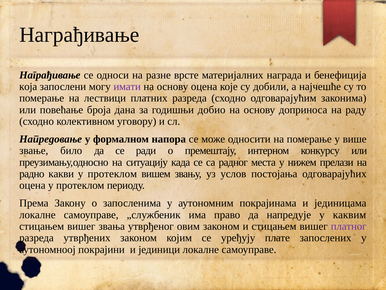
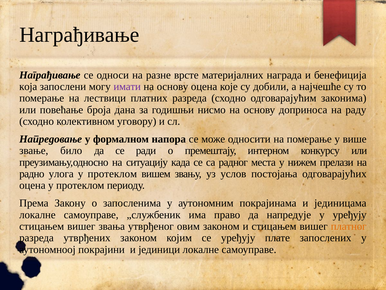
добио: добио -> нисмо (212, 110)
какви: какви -> улога (61, 174)
у каквим: каквим -> уређују (350, 214)
платног colour: purple -> orange (349, 226)
